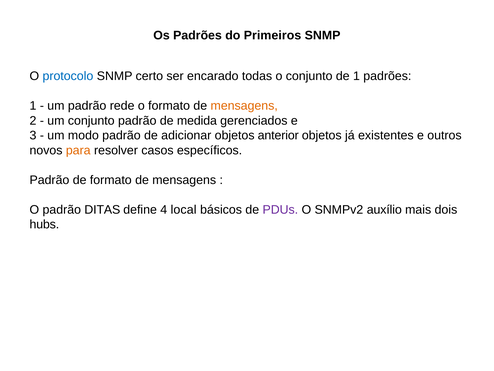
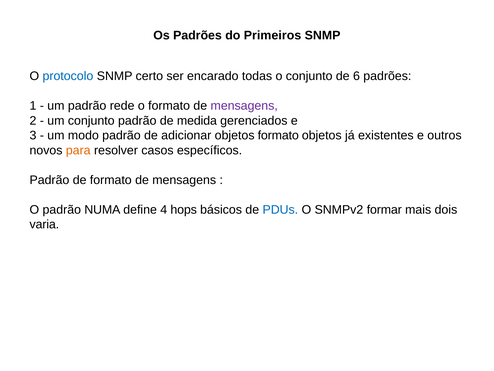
de 1: 1 -> 6 (356, 76)
mensagens colour: orange -> purple (244, 106)
objetos anterior: anterior -> formato (278, 135)
DITAS: DITAS -> NUMA (102, 209)
local: local -> hops (184, 209)
PDUs colour: purple -> blue (280, 209)
auxílio: auxílio -> formar (384, 209)
hubs: hubs -> varia (44, 224)
